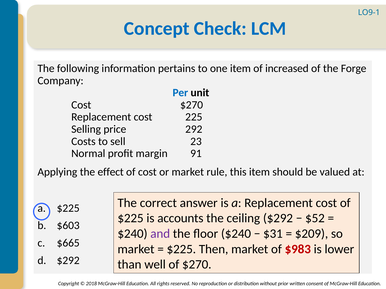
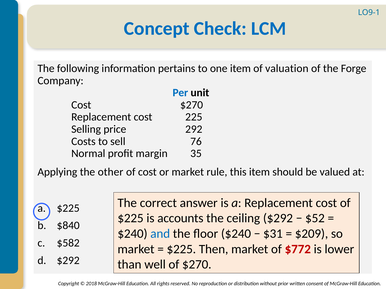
increased: increased -> valuation (287, 69)
23: 23 -> 76 (196, 142)
91: 91 -> 35 (196, 154)
effect: effect -> other (111, 172)
$603: $603 -> $840 (68, 226)
and colour: purple -> blue (160, 234)
$665: $665 -> $582 (68, 243)
$983: $983 -> $772 (298, 249)
